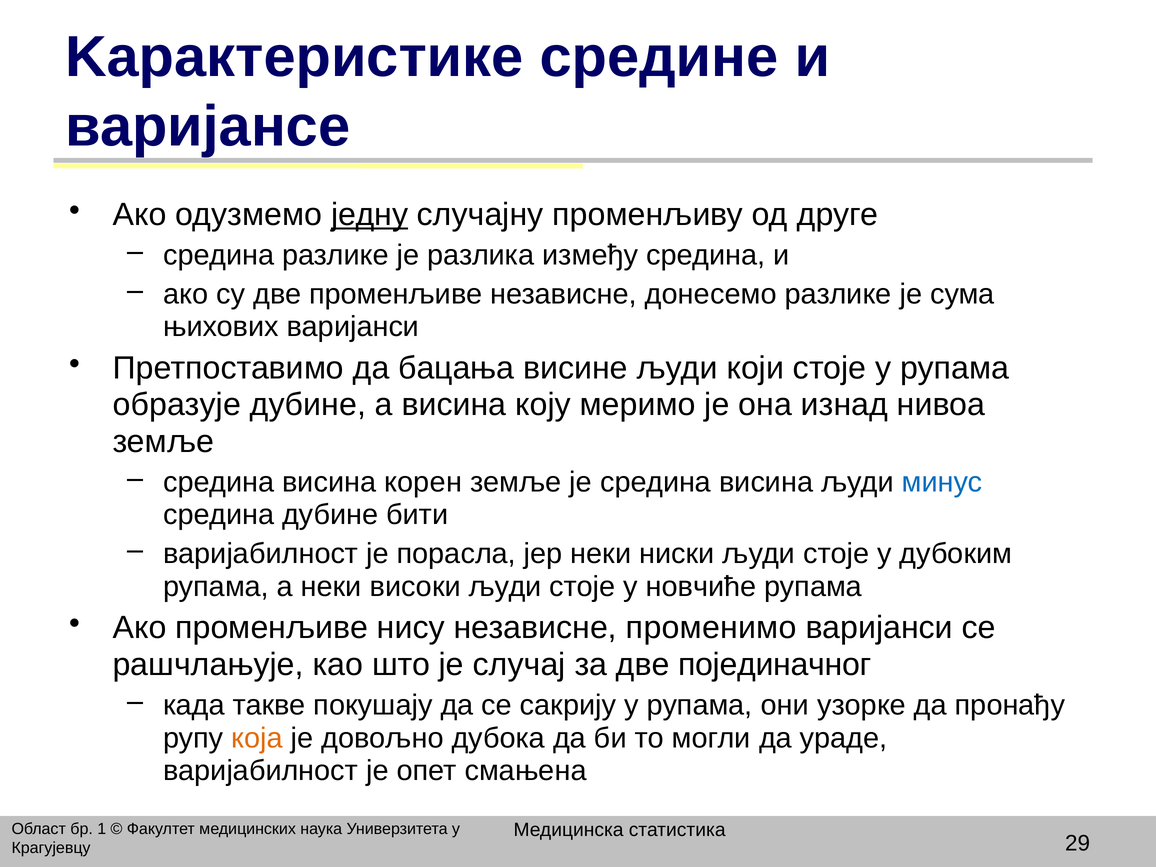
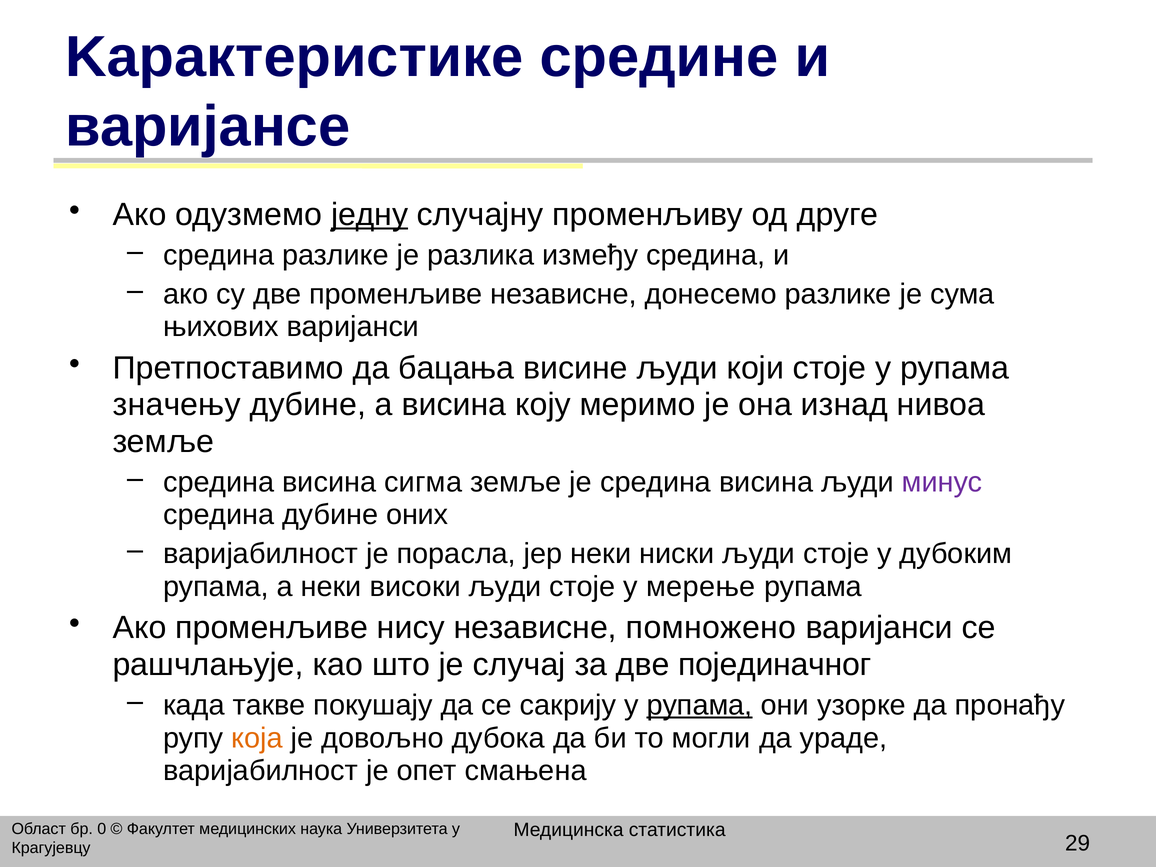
образује: образује -> значењу (177, 405)
корен: корен -> сигма (423, 482)
минус colour: blue -> purple (942, 482)
бити: бити -> оних (417, 515)
новчиће: новчиће -> мерење (701, 587)
променимо: променимо -> помножено (711, 628)
рупама underline: none -> present (699, 705)
1: 1 -> 0 (102, 829)
